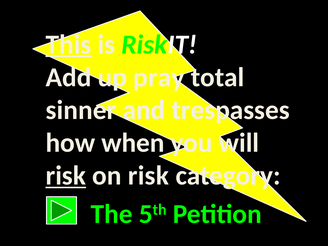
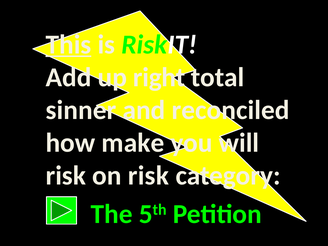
pray: pray -> right (159, 77)
trespasses: trespasses -> reconciled (231, 110)
when: when -> make (133, 143)
risk underline: present -> none (66, 176)
